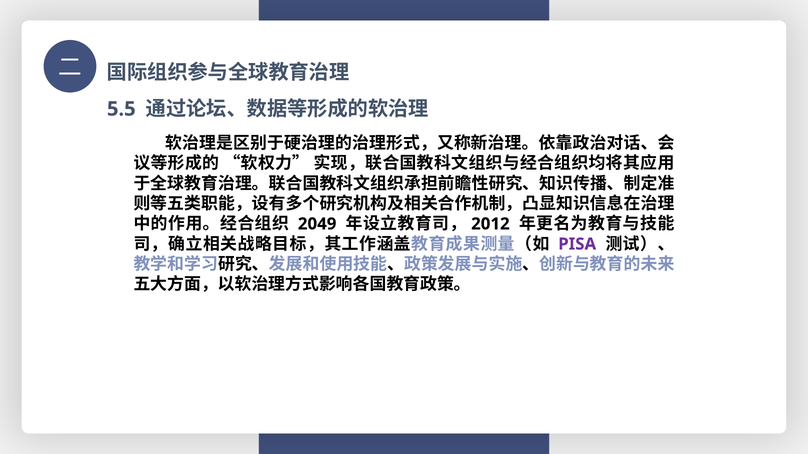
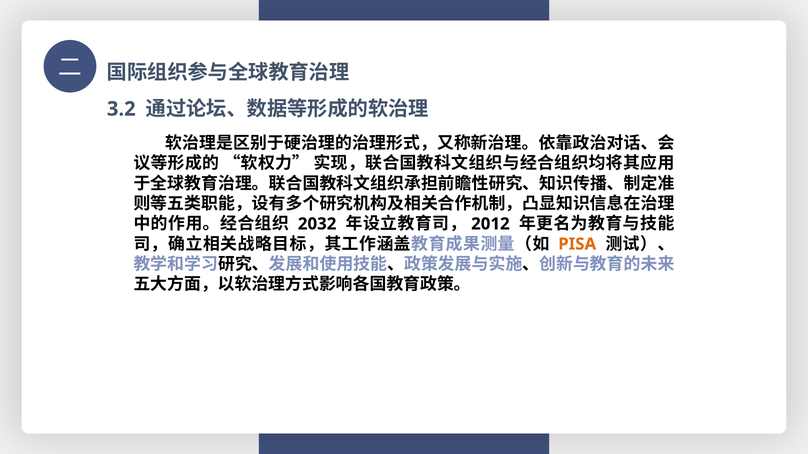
5.5: 5.5 -> 3.2 (121, 109)
2049: 2049 -> 2032 (317, 224)
PISA colour: purple -> orange (577, 244)
